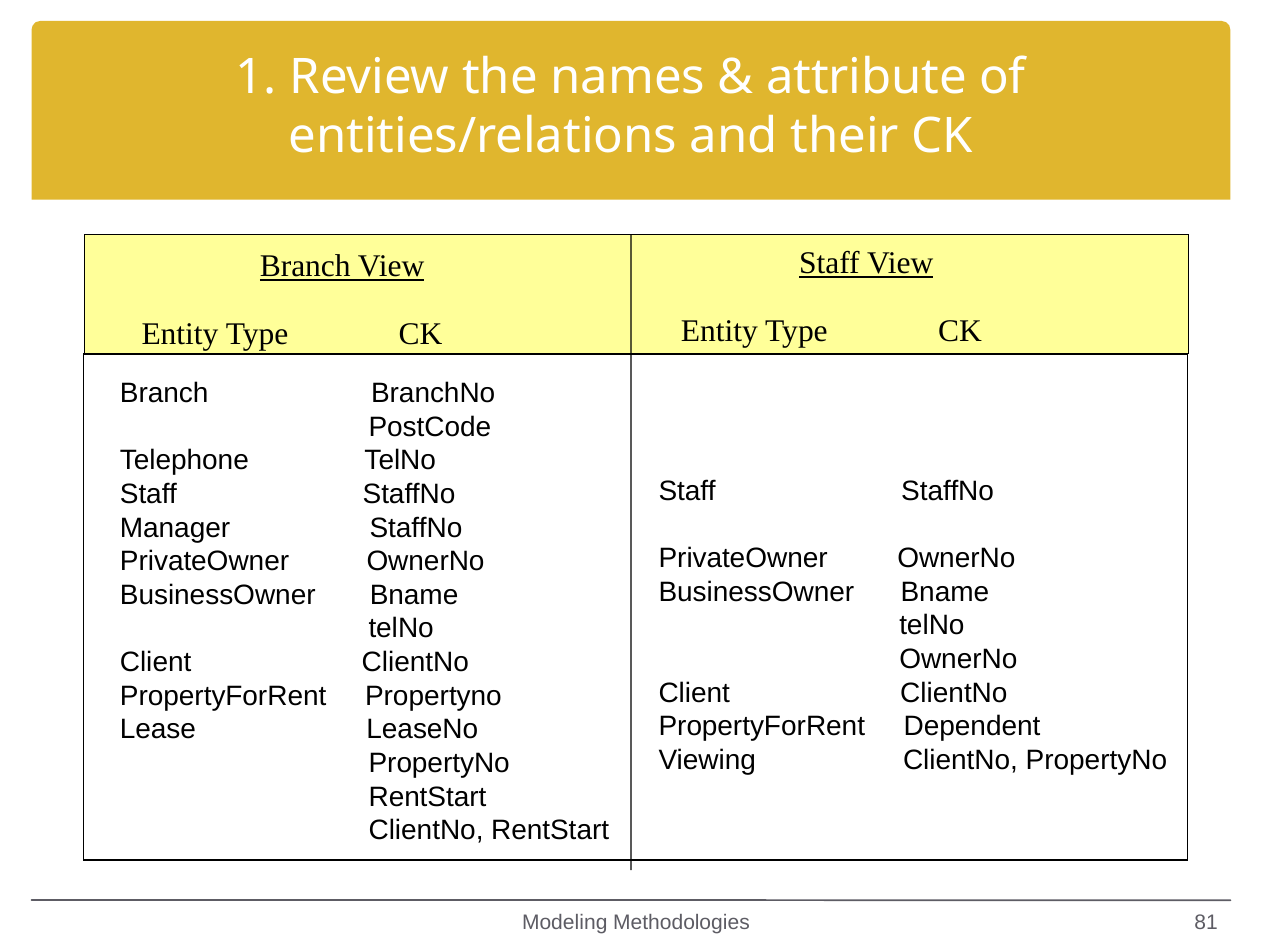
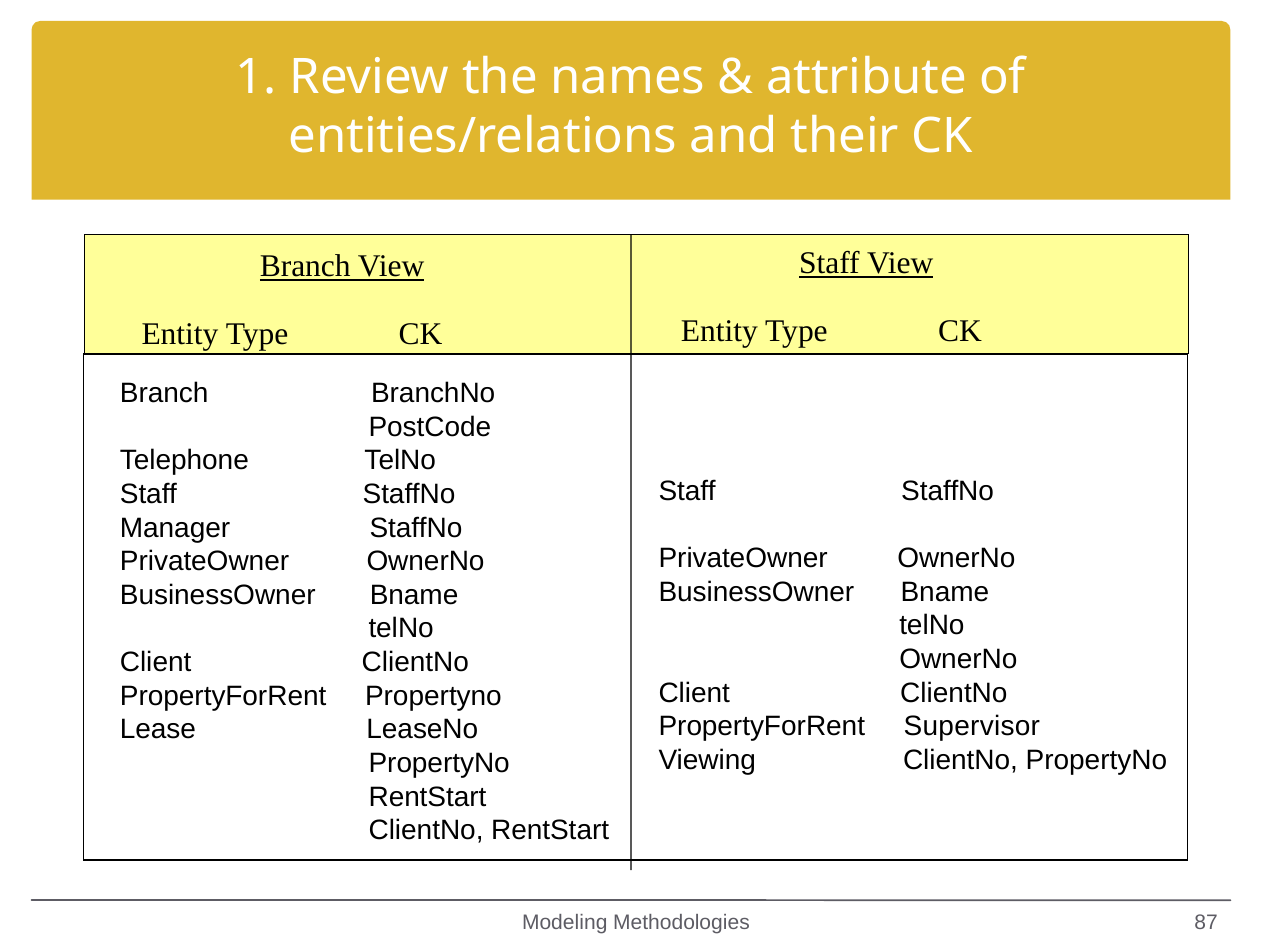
Dependent: Dependent -> Supervisor (972, 727)
81: 81 -> 87 (1206, 923)
